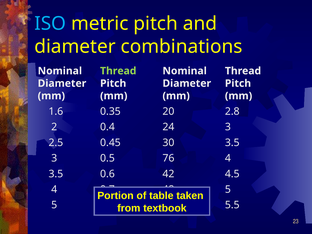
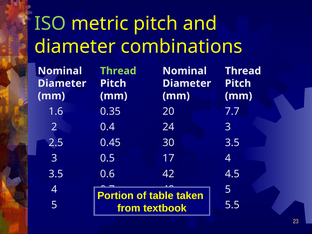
ISO colour: light blue -> light green (50, 24)
2.8: 2.8 -> 7.7 (232, 111)
76: 76 -> 17 (168, 158)
